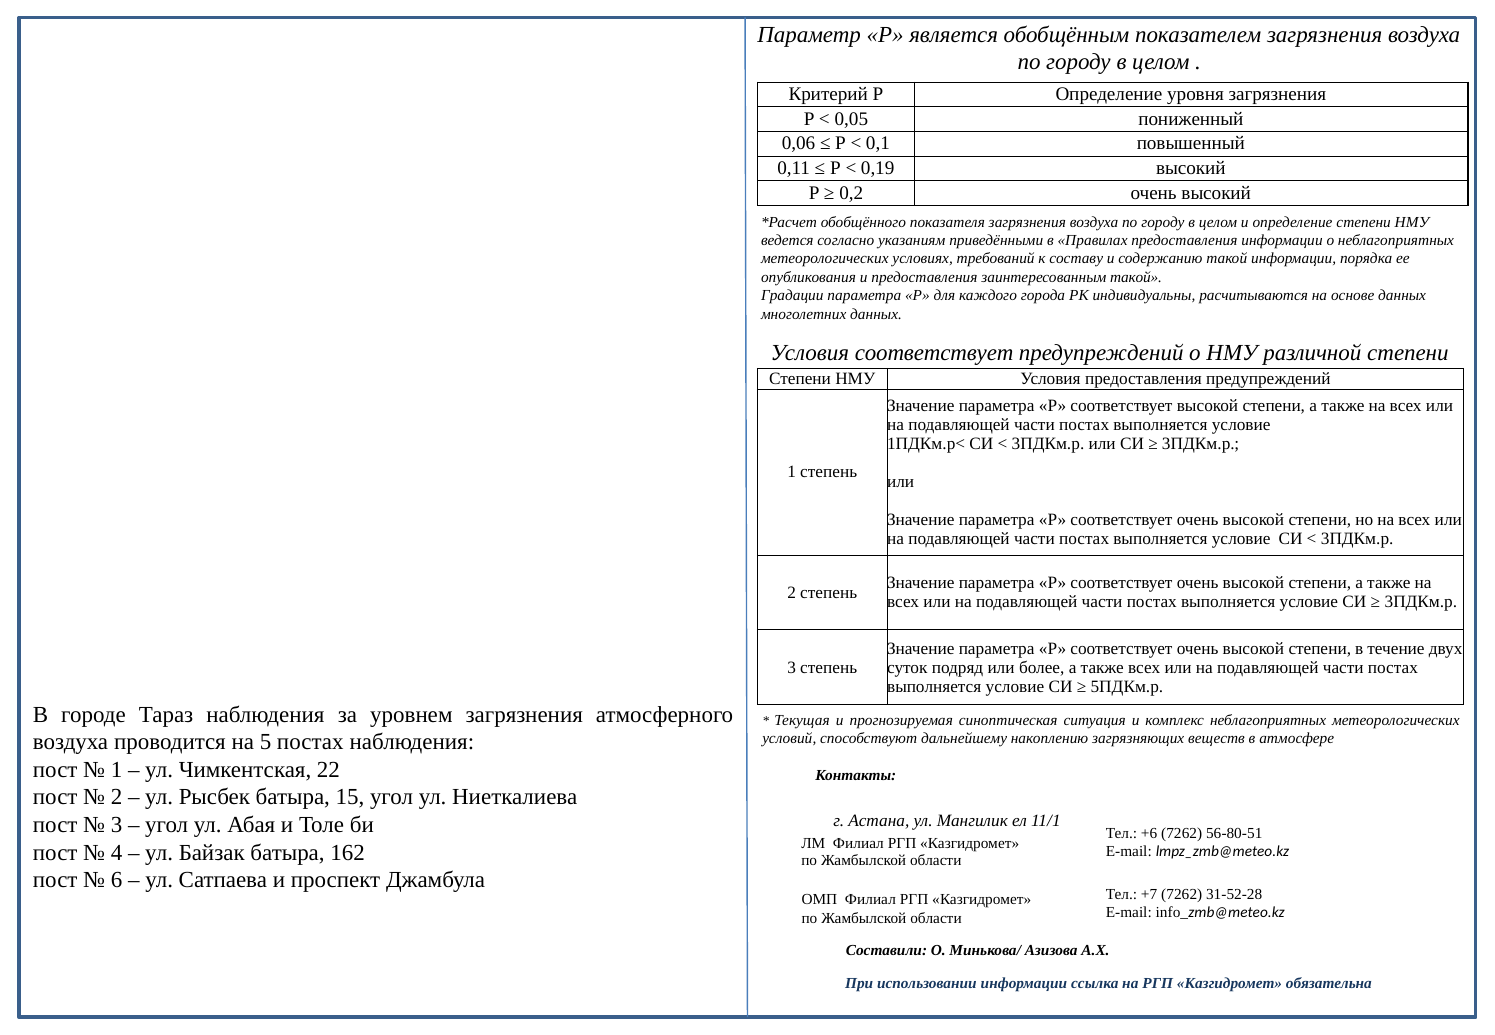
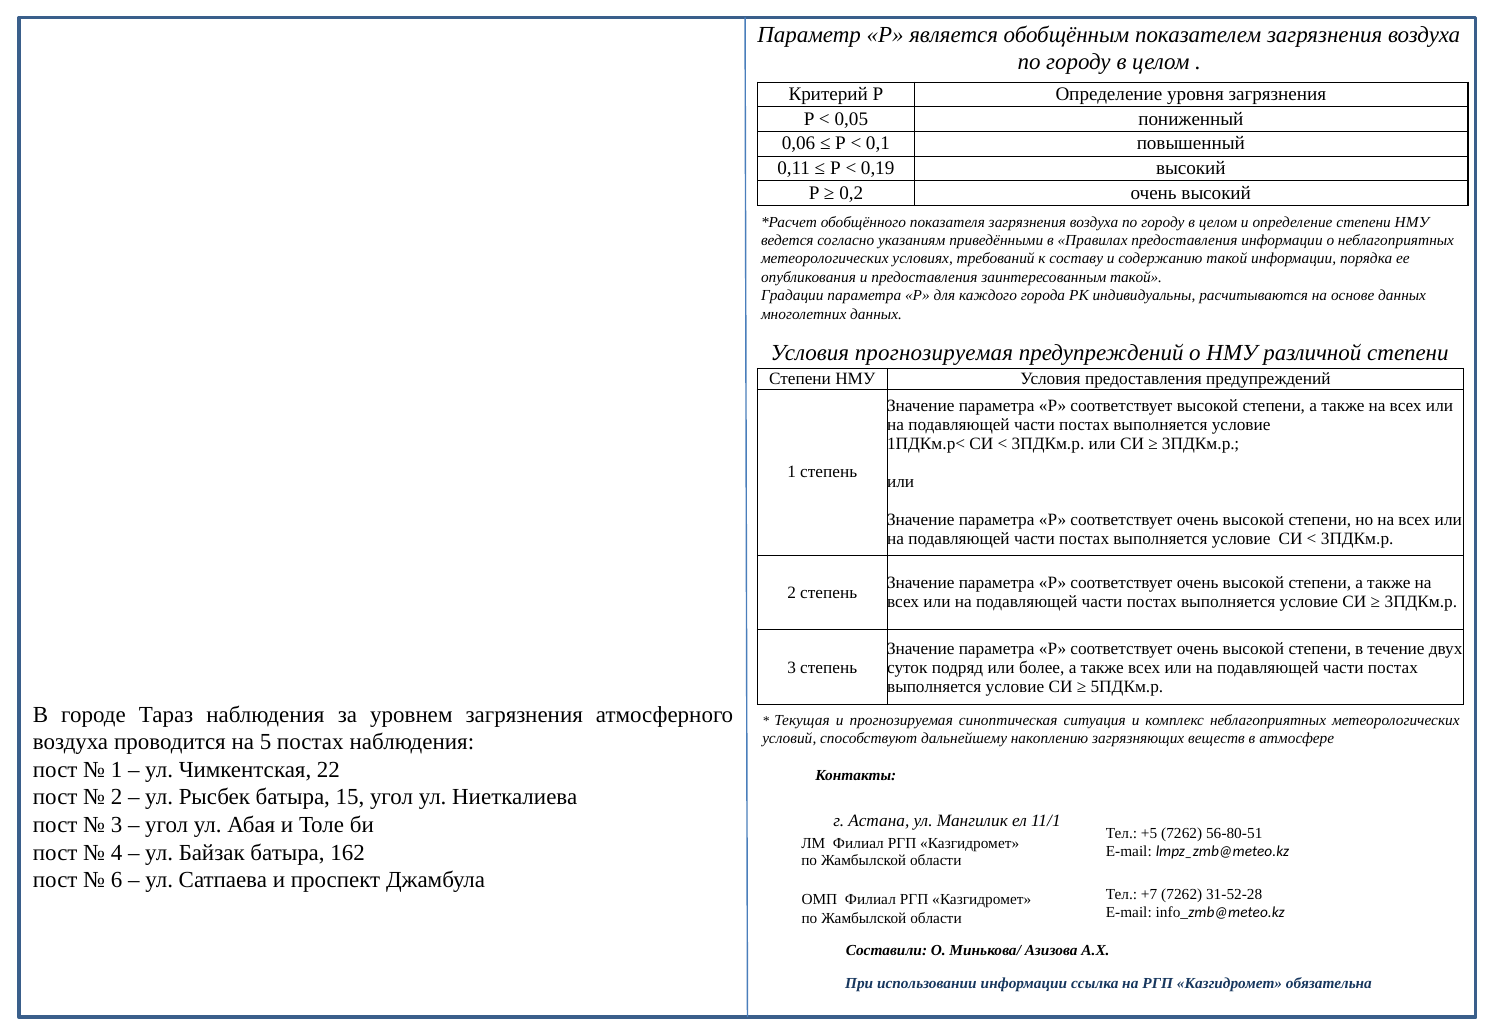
Условия соответствует: соответствует -> прогнозируемая (934, 353)
+6: +6 -> +5 (1149, 834)
